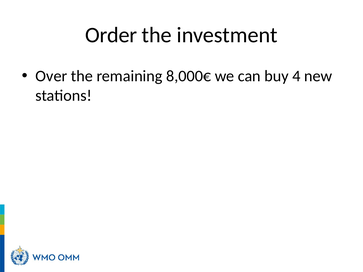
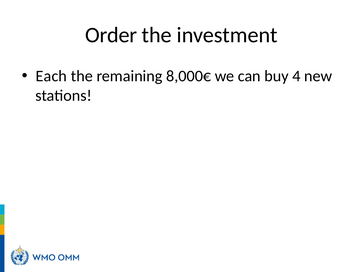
Over: Over -> Each (51, 76)
